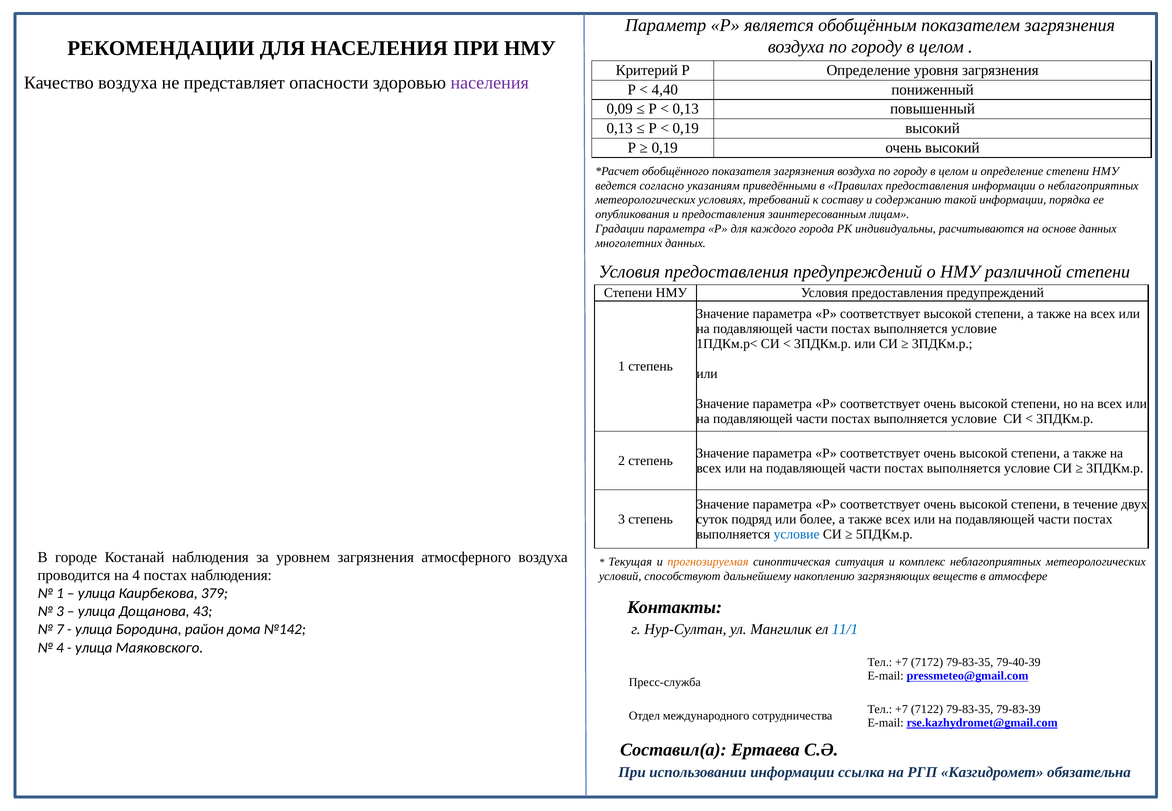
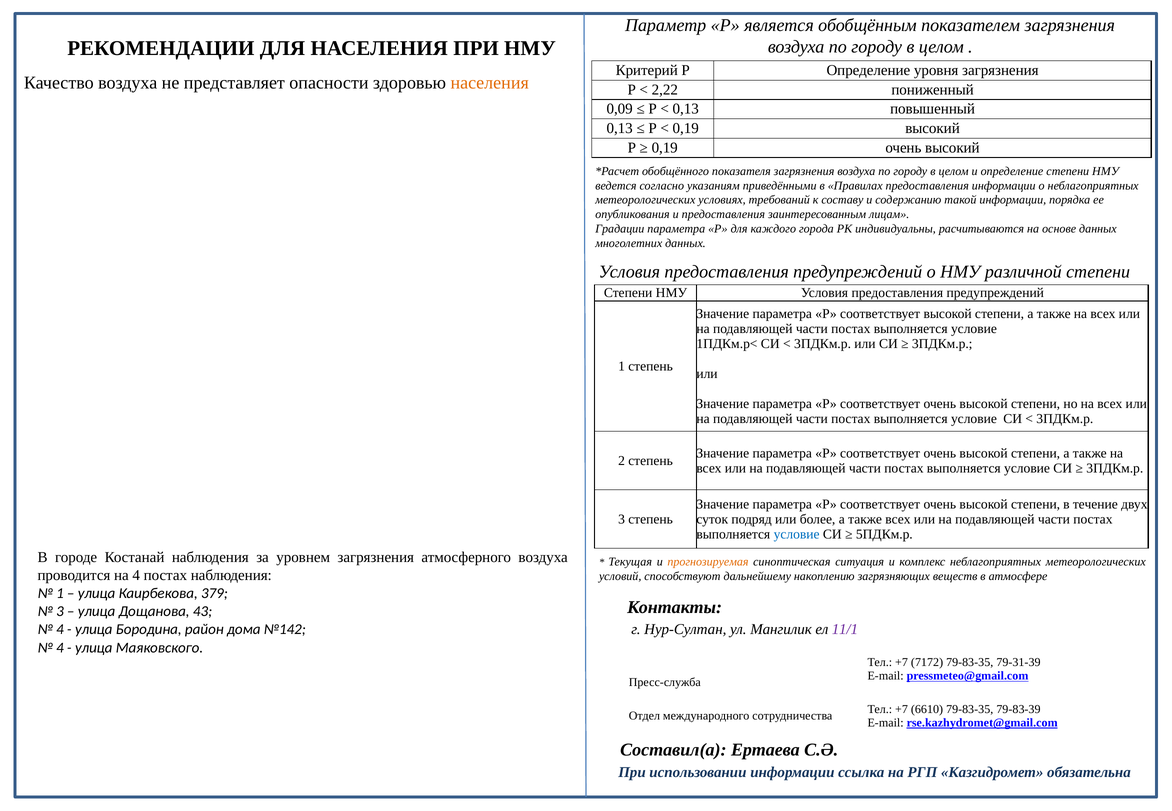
населения colour: purple -> orange (490, 83)
4,40: 4,40 -> 2,22 (665, 90)
11/1 colour: blue -> purple (845, 630)
7: 7 -> 4 (60, 630)
79-40-39: 79-40-39 -> 79-31-39 (1018, 663)
7122: 7122 -> 6610 (927, 710)
